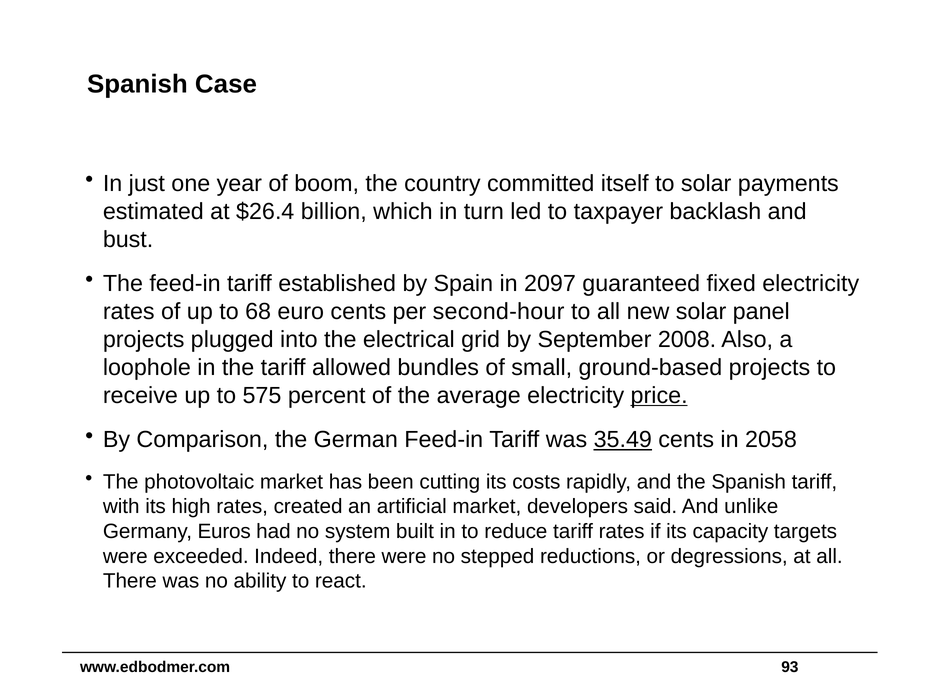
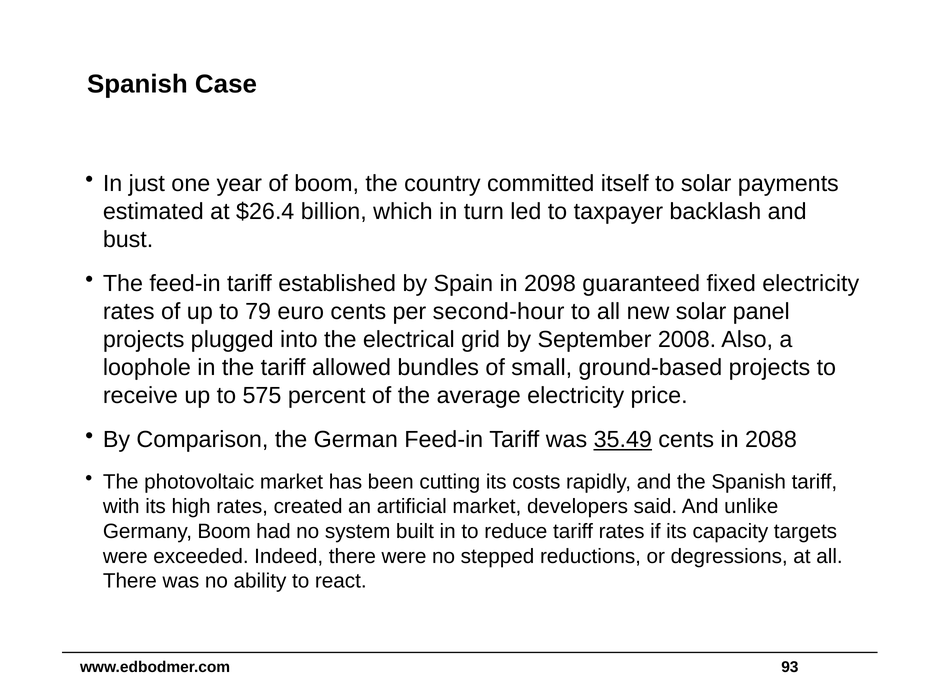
2097: 2097 -> 2098 (550, 284)
68: 68 -> 79 (258, 312)
price underline: present -> none (659, 395)
2058: 2058 -> 2088 (771, 440)
Germany Euros: Euros -> Boom (224, 531)
